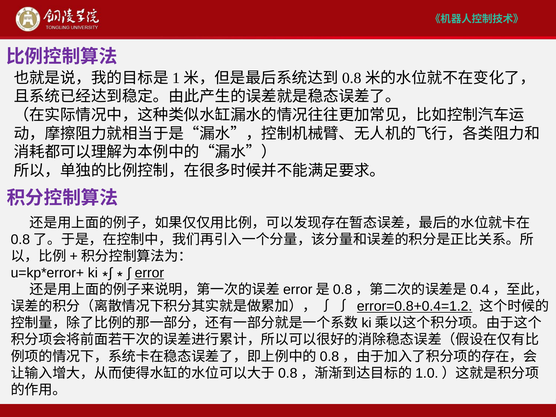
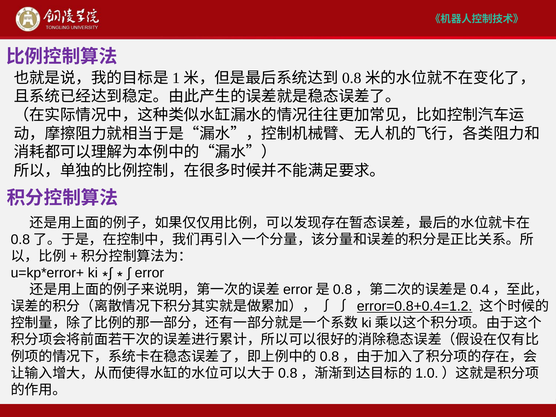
error underline: present -> none (149, 273)
